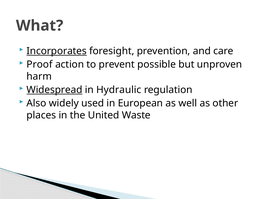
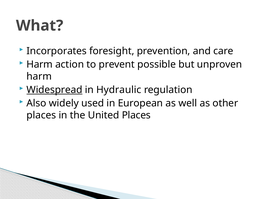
Incorporates underline: present -> none (57, 51)
Proof: Proof -> Harm (40, 65)
United Waste: Waste -> Places (136, 115)
